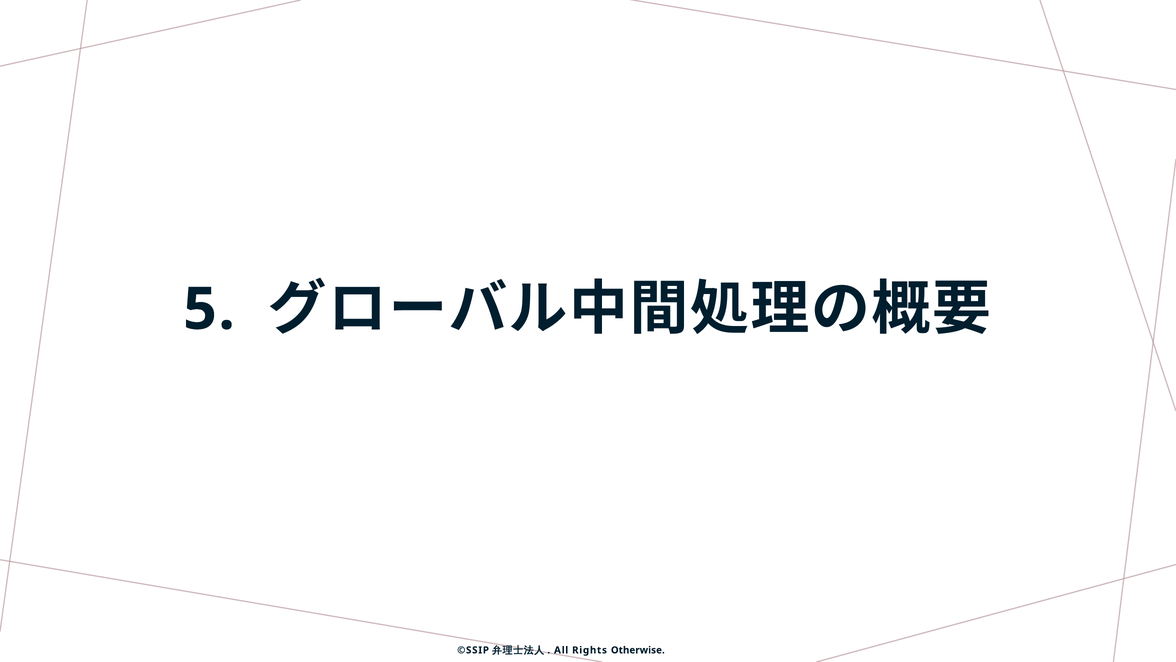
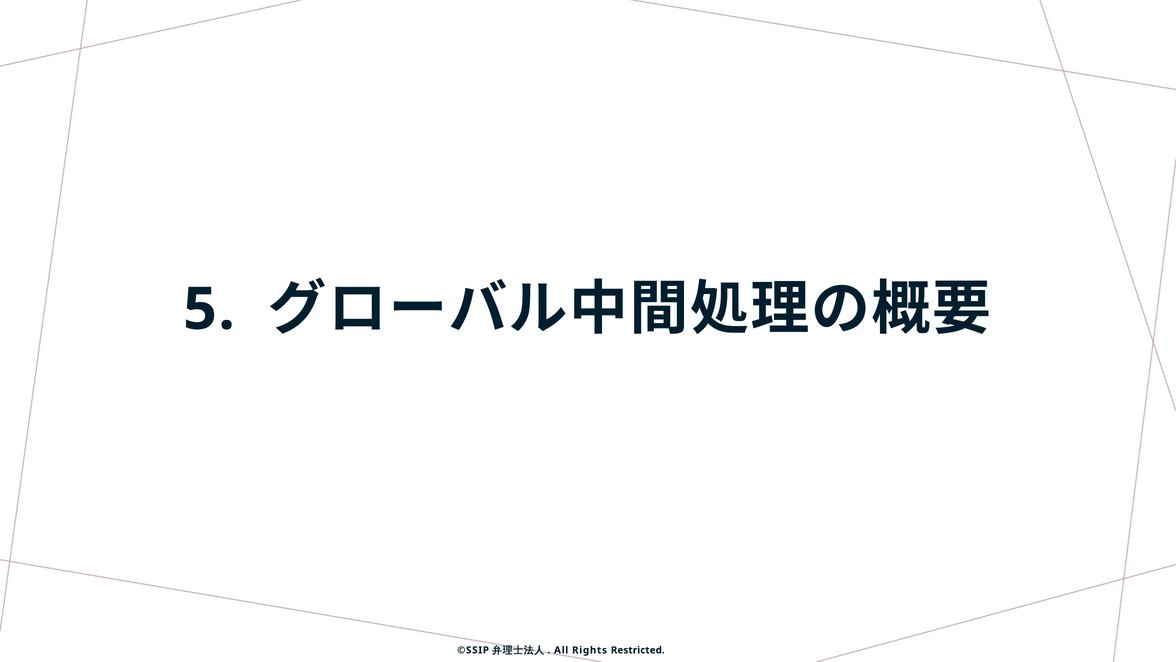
Otherwise: Otherwise -> Restricted (638, 650)
